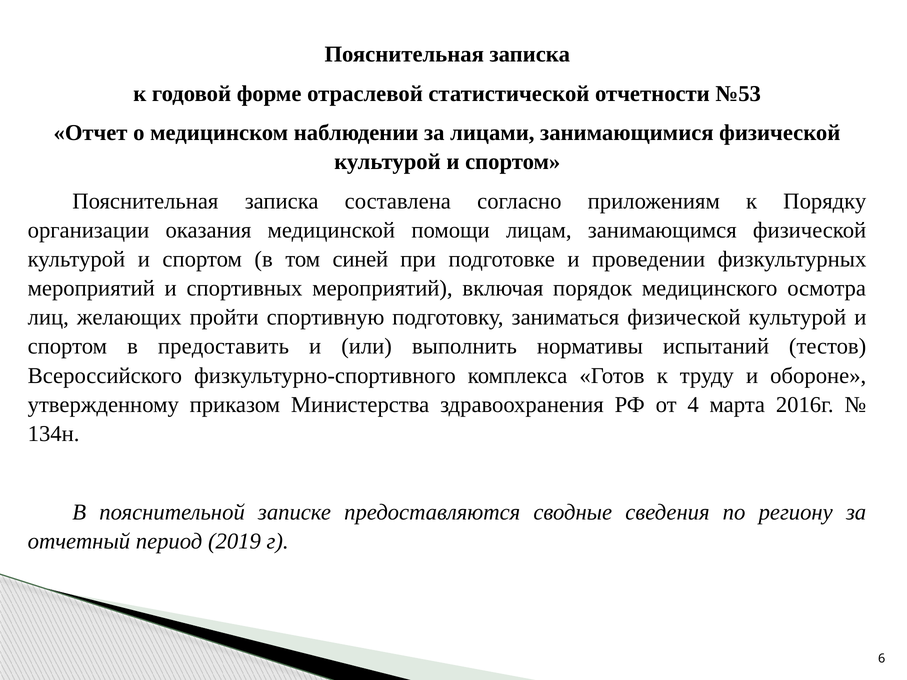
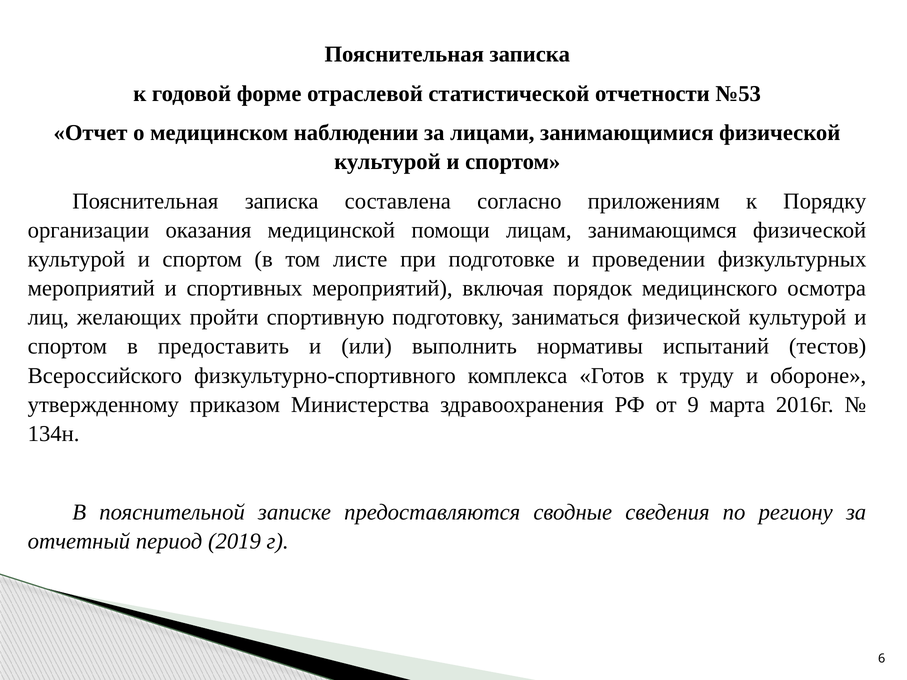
синей: синей -> листе (360, 259)
4: 4 -> 9 (693, 405)
